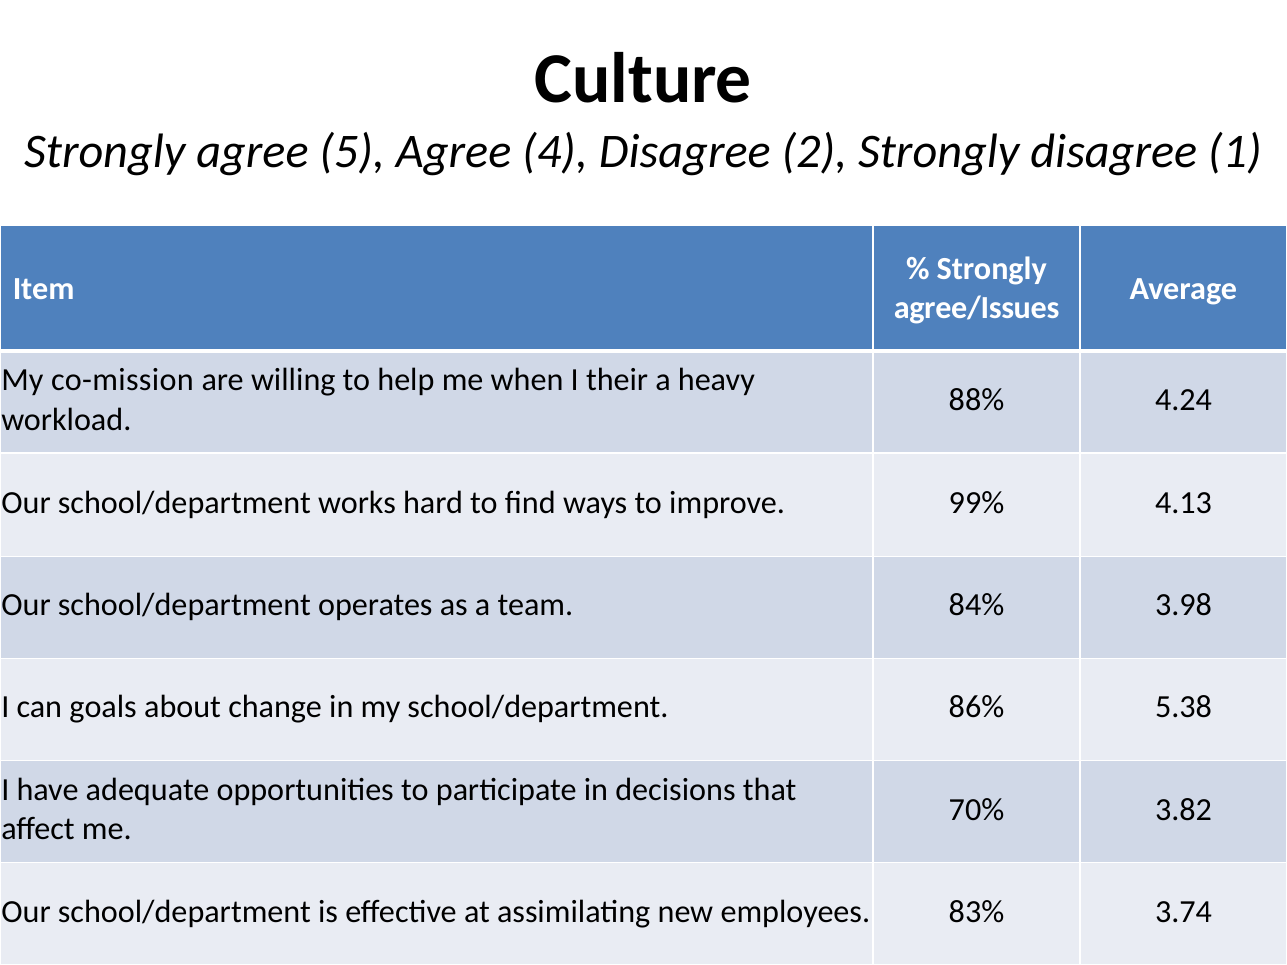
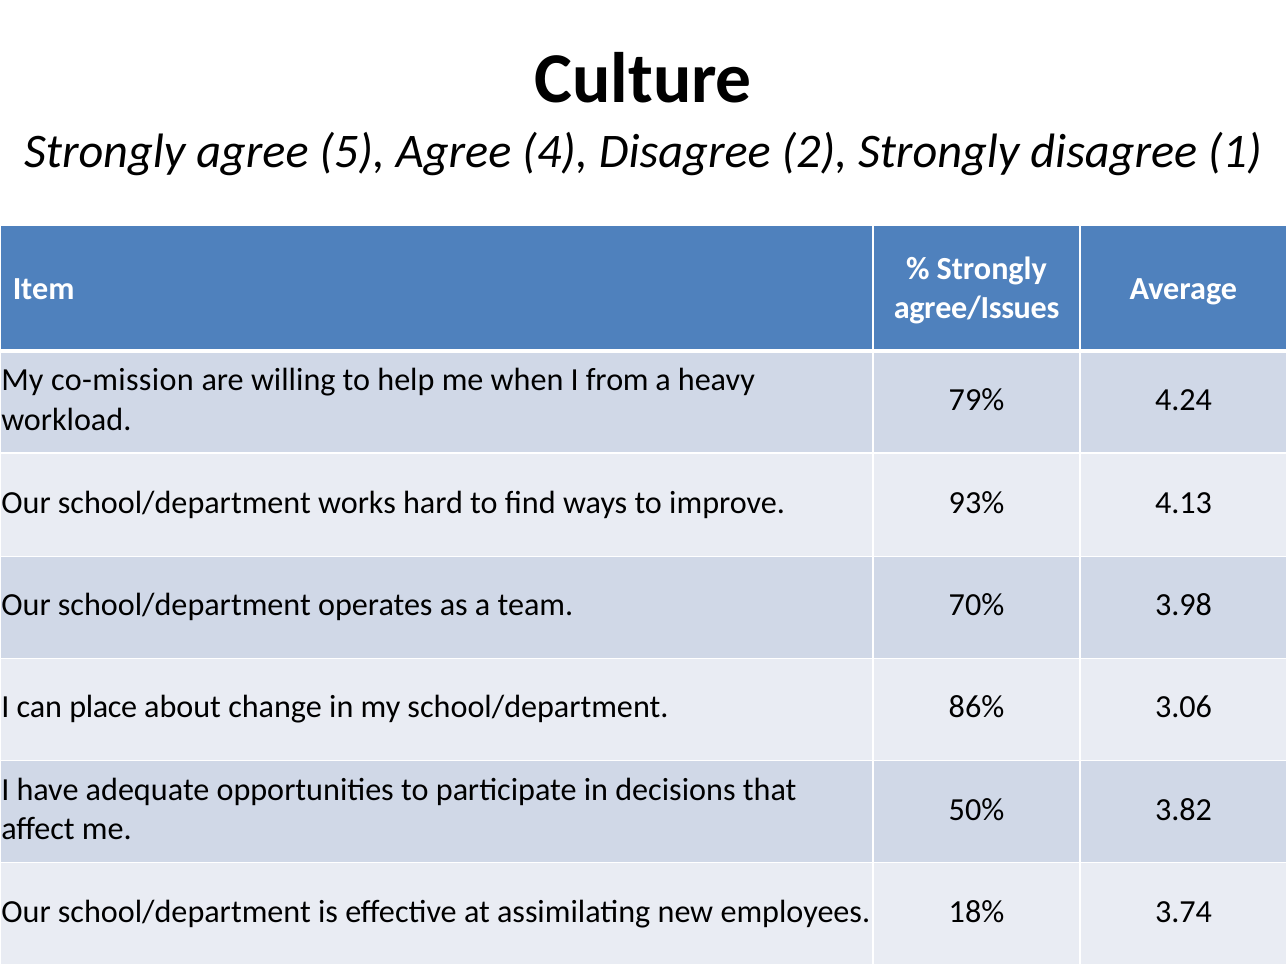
their: their -> from (617, 380)
88%: 88% -> 79% (976, 400)
99%: 99% -> 93% (976, 503)
84%: 84% -> 70% (976, 605)
goals: goals -> place (103, 708)
5.38: 5.38 -> 3.06 (1183, 708)
70%: 70% -> 50% (976, 810)
83%: 83% -> 18% (976, 912)
